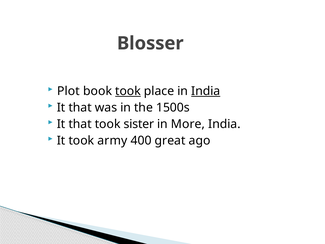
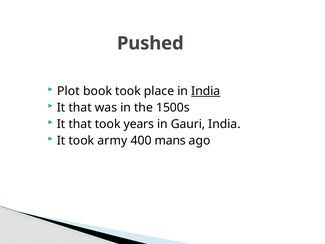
Blosser: Blosser -> Pushed (150, 43)
took underline: present -> none (128, 91)
sister: sister -> years (139, 124)
More: More -> Gauri (188, 124)
great: great -> mans (170, 140)
